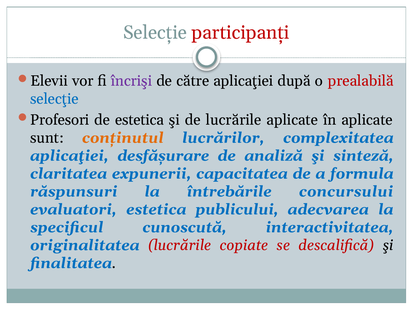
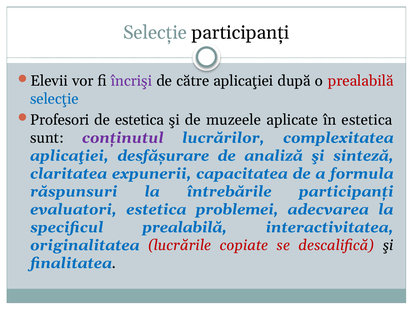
participanți colour: red -> black (241, 33)
de lucrările: lucrările -> muzeele (234, 120)
în aplicate: aplicate -> estetica (367, 120)
conținutul colour: orange -> purple (123, 138)
întrebările concursului: concursului -> participanți (346, 191)
publicului: publicului -> problemei (237, 209)
specificul cunoscută: cunoscută -> prealabilă (185, 227)
